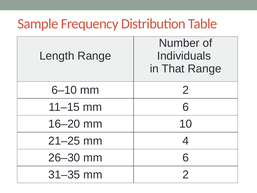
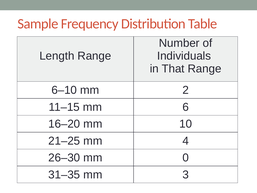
26–30 mm 6: 6 -> 0 (186, 158)
31–35 mm 2: 2 -> 3 (186, 174)
